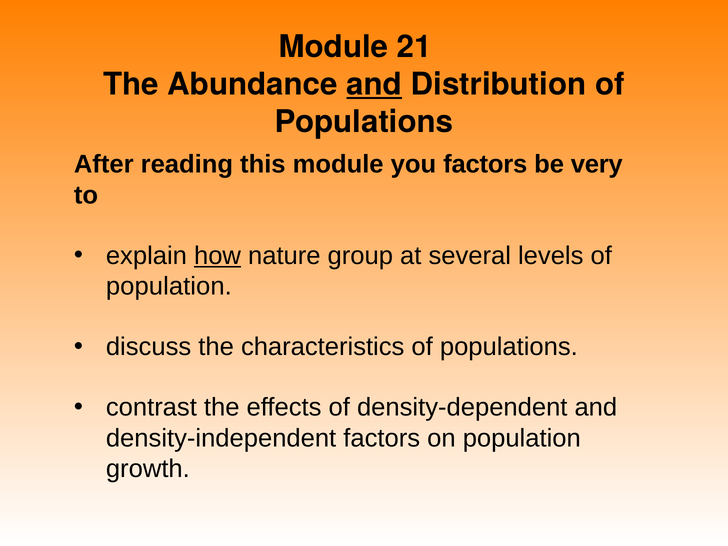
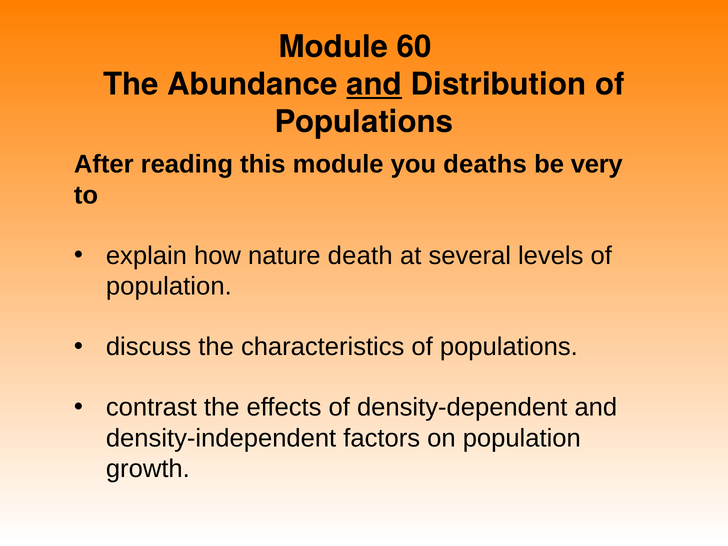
21: 21 -> 60 (414, 47)
you factors: factors -> deaths (485, 164)
how underline: present -> none (218, 256)
group: group -> death (360, 256)
